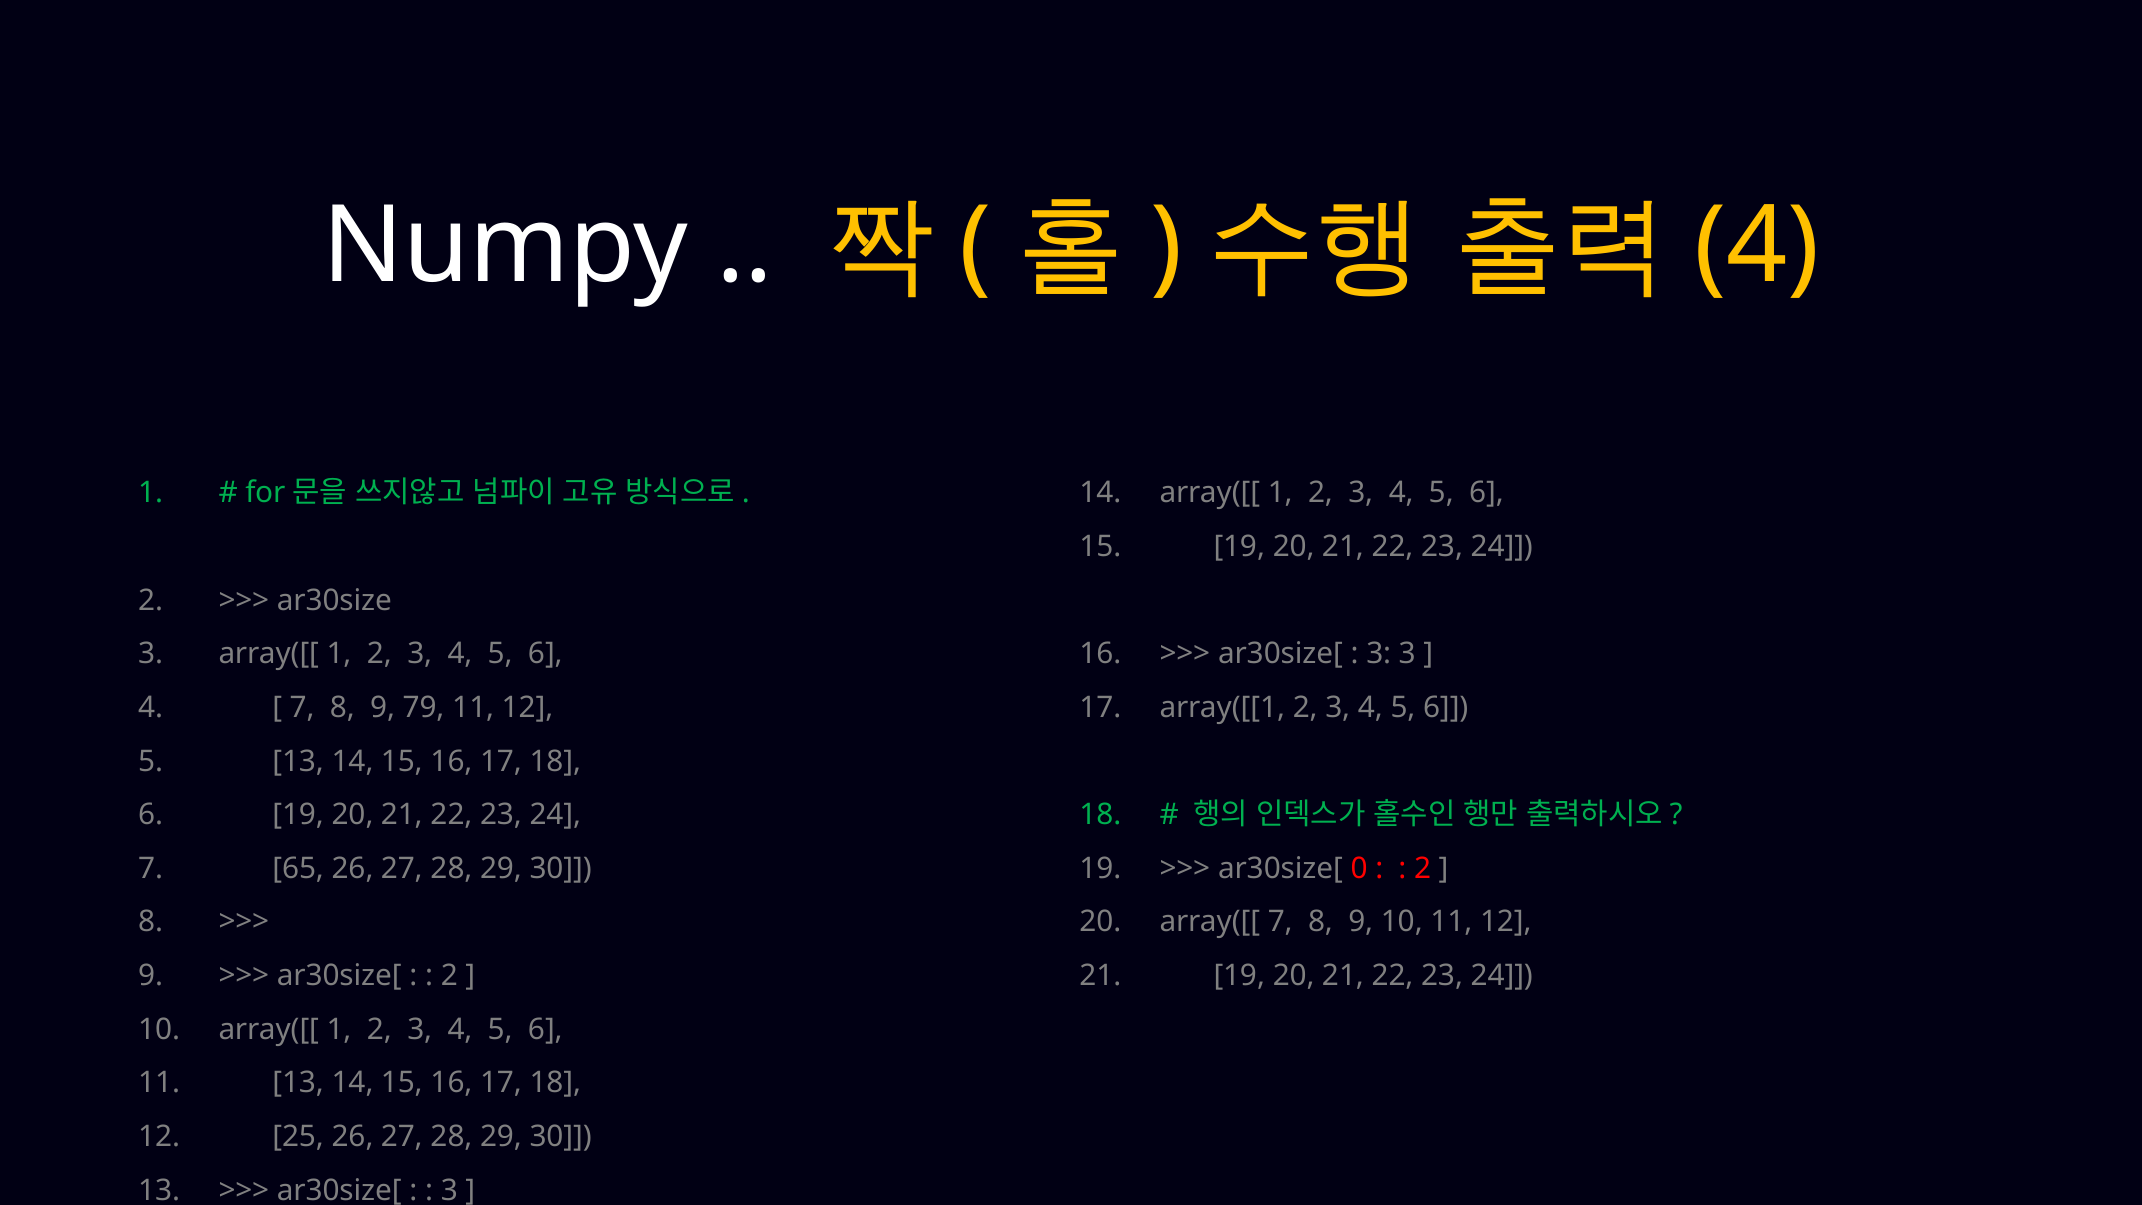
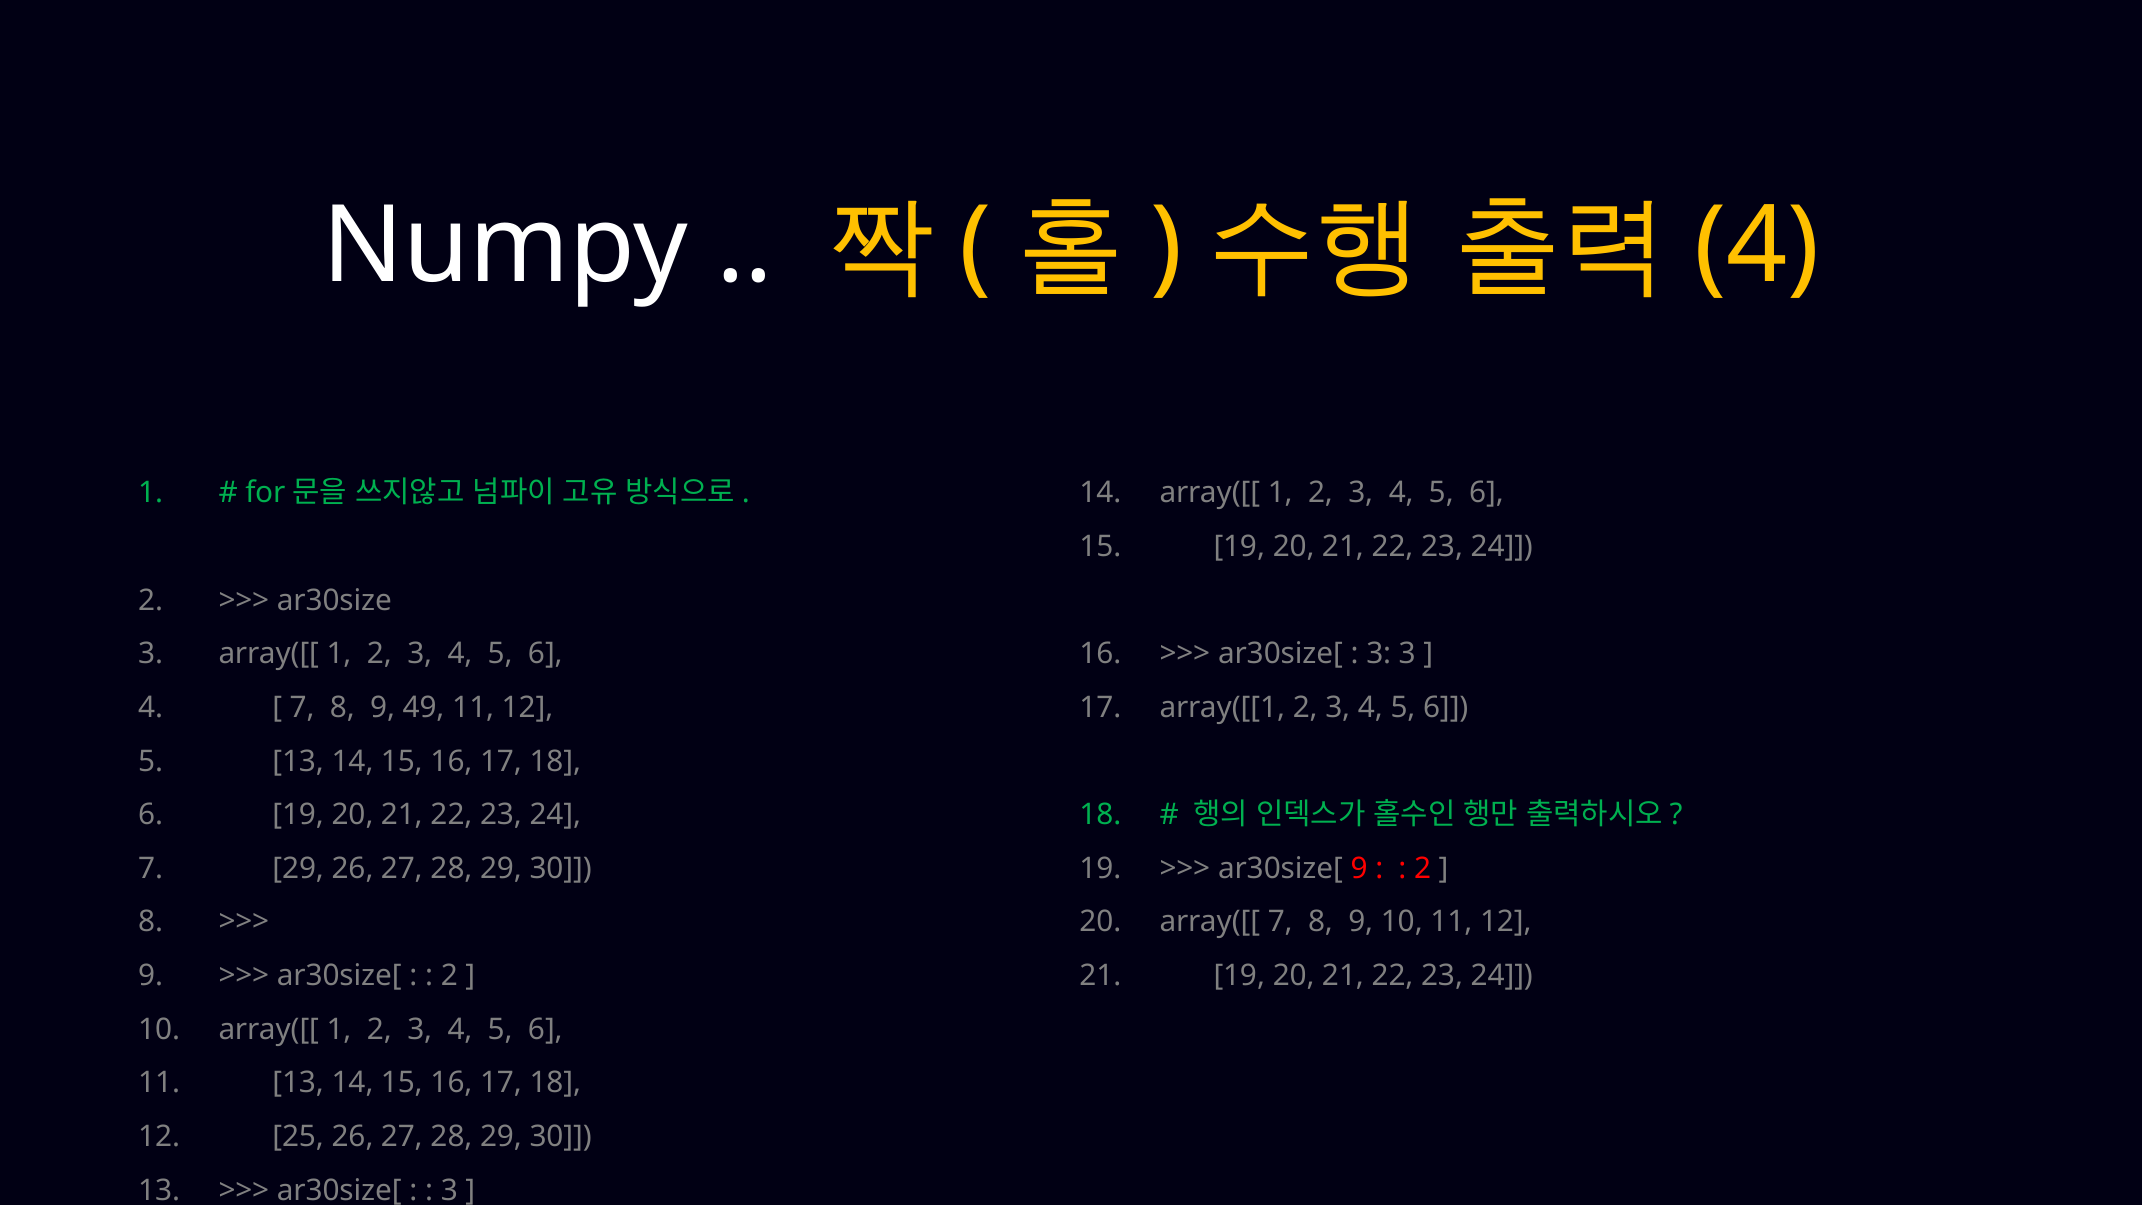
79: 79 -> 49 (424, 707)
7 65: 65 -> 29 (298, 868)
ar30size[ 0: 0 -> 9 (1359, 868)
